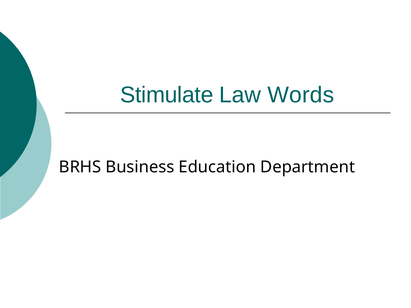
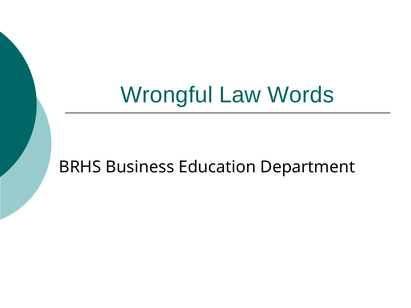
Stimulate: Stimulate -> Wrongful (167, 95)
